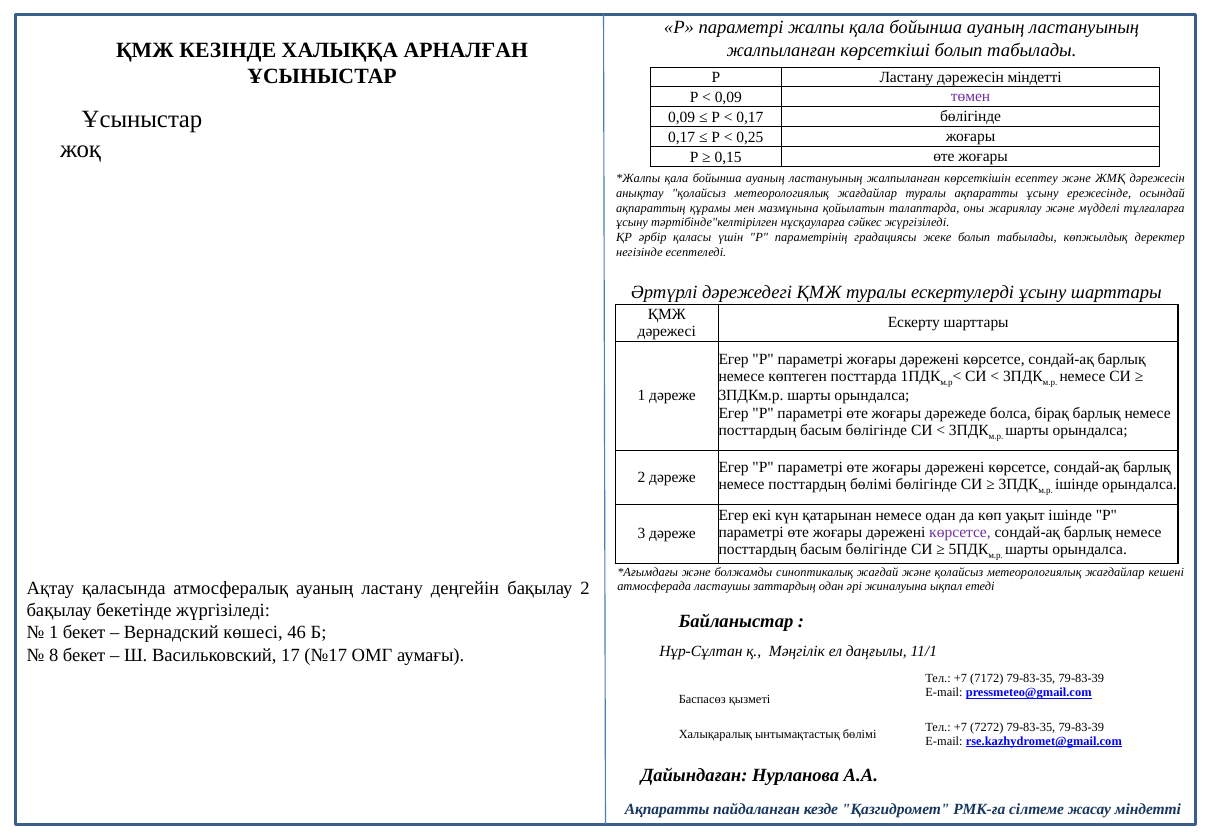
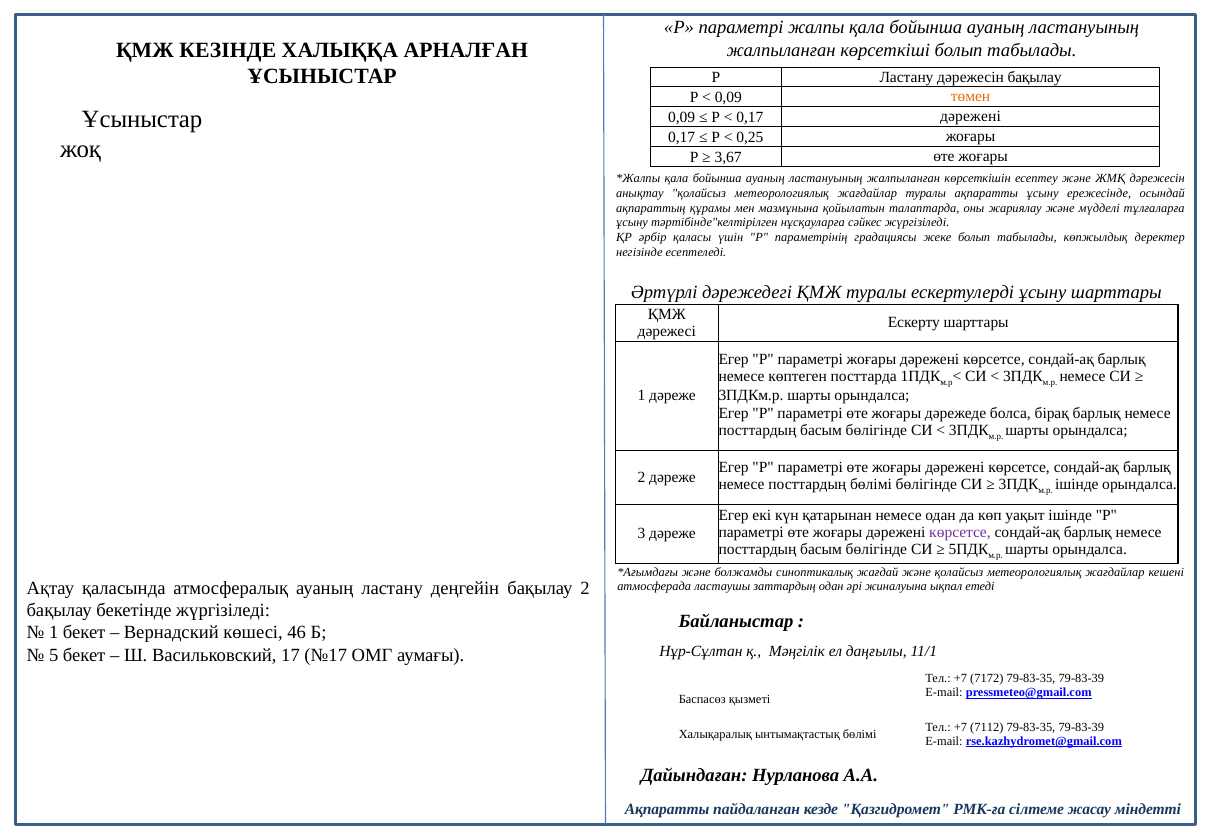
дәрежесін міндетті: міндетті -> бақылау (1035, 77)
төмен colour: purple -> orange (971, 97)
0,17 бөлігінде: бөлігінде -> дәрежені (970, 117)
0,15: 0,15 -> 3,67 (728, 157)
8: 8 -> 5 (54, 655)
7272: 7272 -> 7112 (987, 727)
